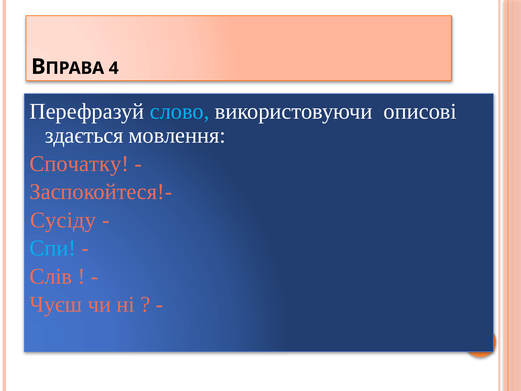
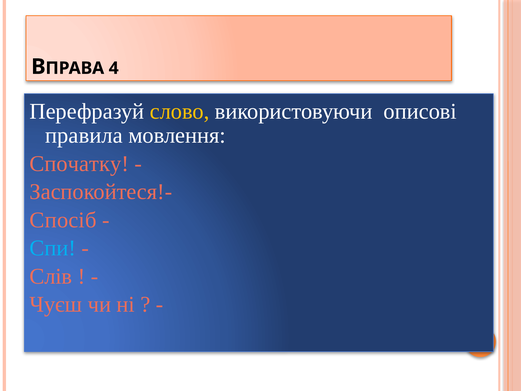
слово colour: light blue -> yellow (180, 111)
здається: здається -> правила (84, 135)
Сусіду: Сусіду -> Спосіб (63, 220)
